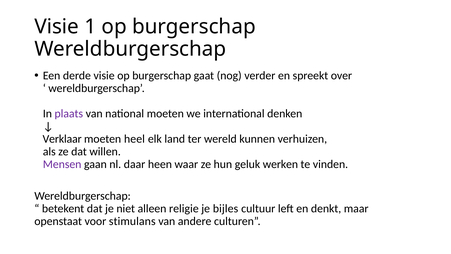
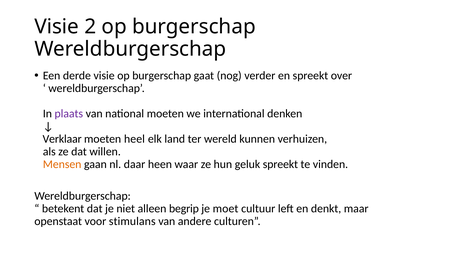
1: 1 -> 2 (90, 27)
Mensen colour: purple -> orange (62, 164)
geluk werken: werken -> spreekt (280, 164)
religie: religie -> begrip (184, 208)
bijles: bijles -> moet (226, 208)
